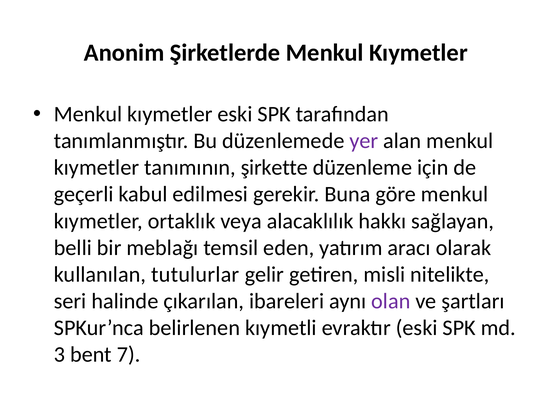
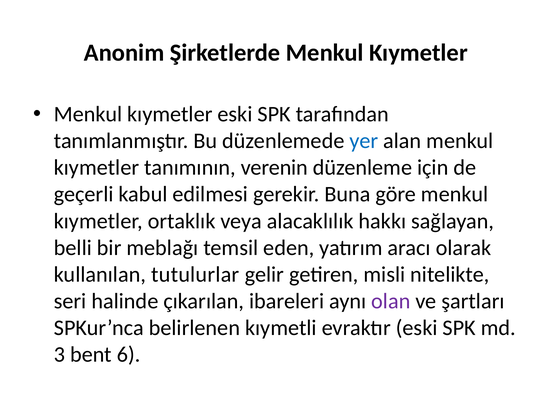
yer colour: purple -> blue (364, 141)
şirkette: şirkette -> verenin (274, 168)
7: 7 -> 6 (129, 354)
